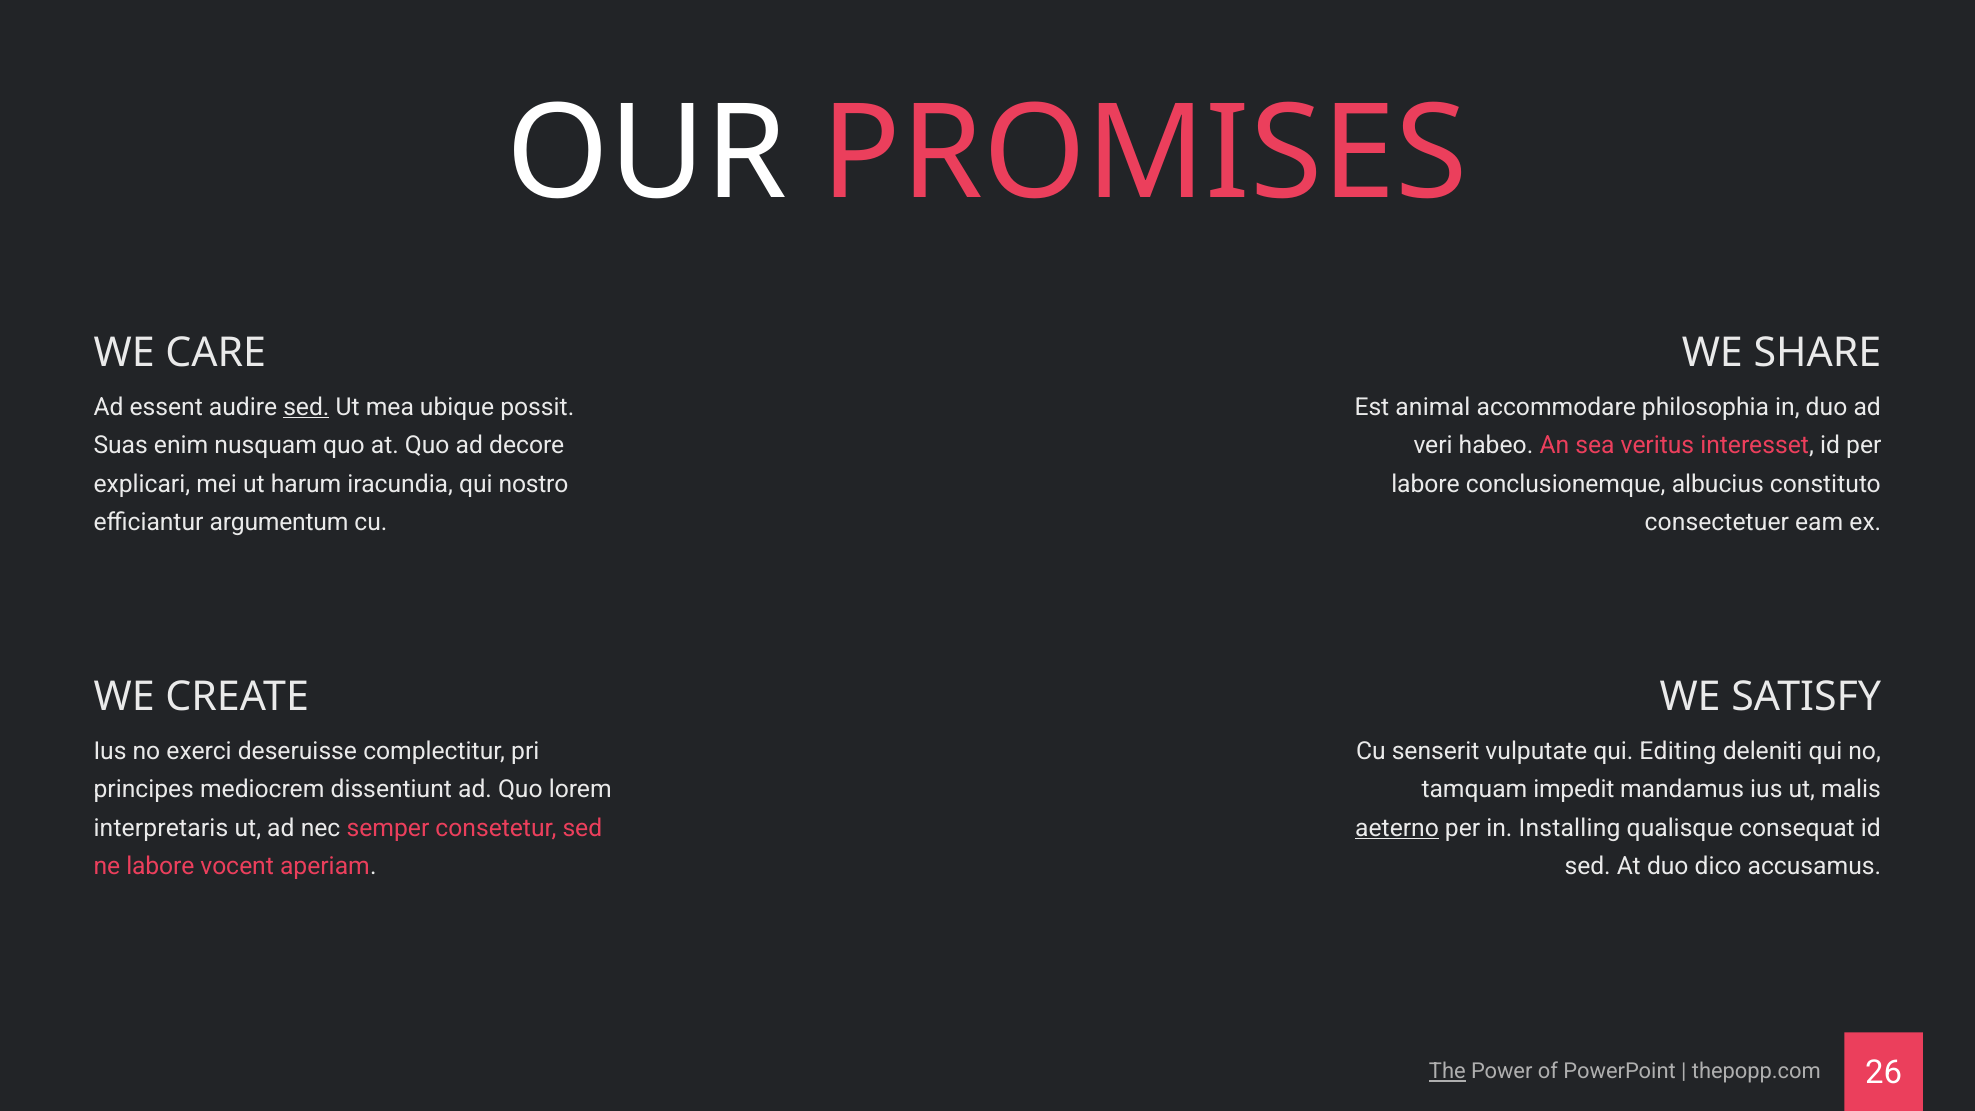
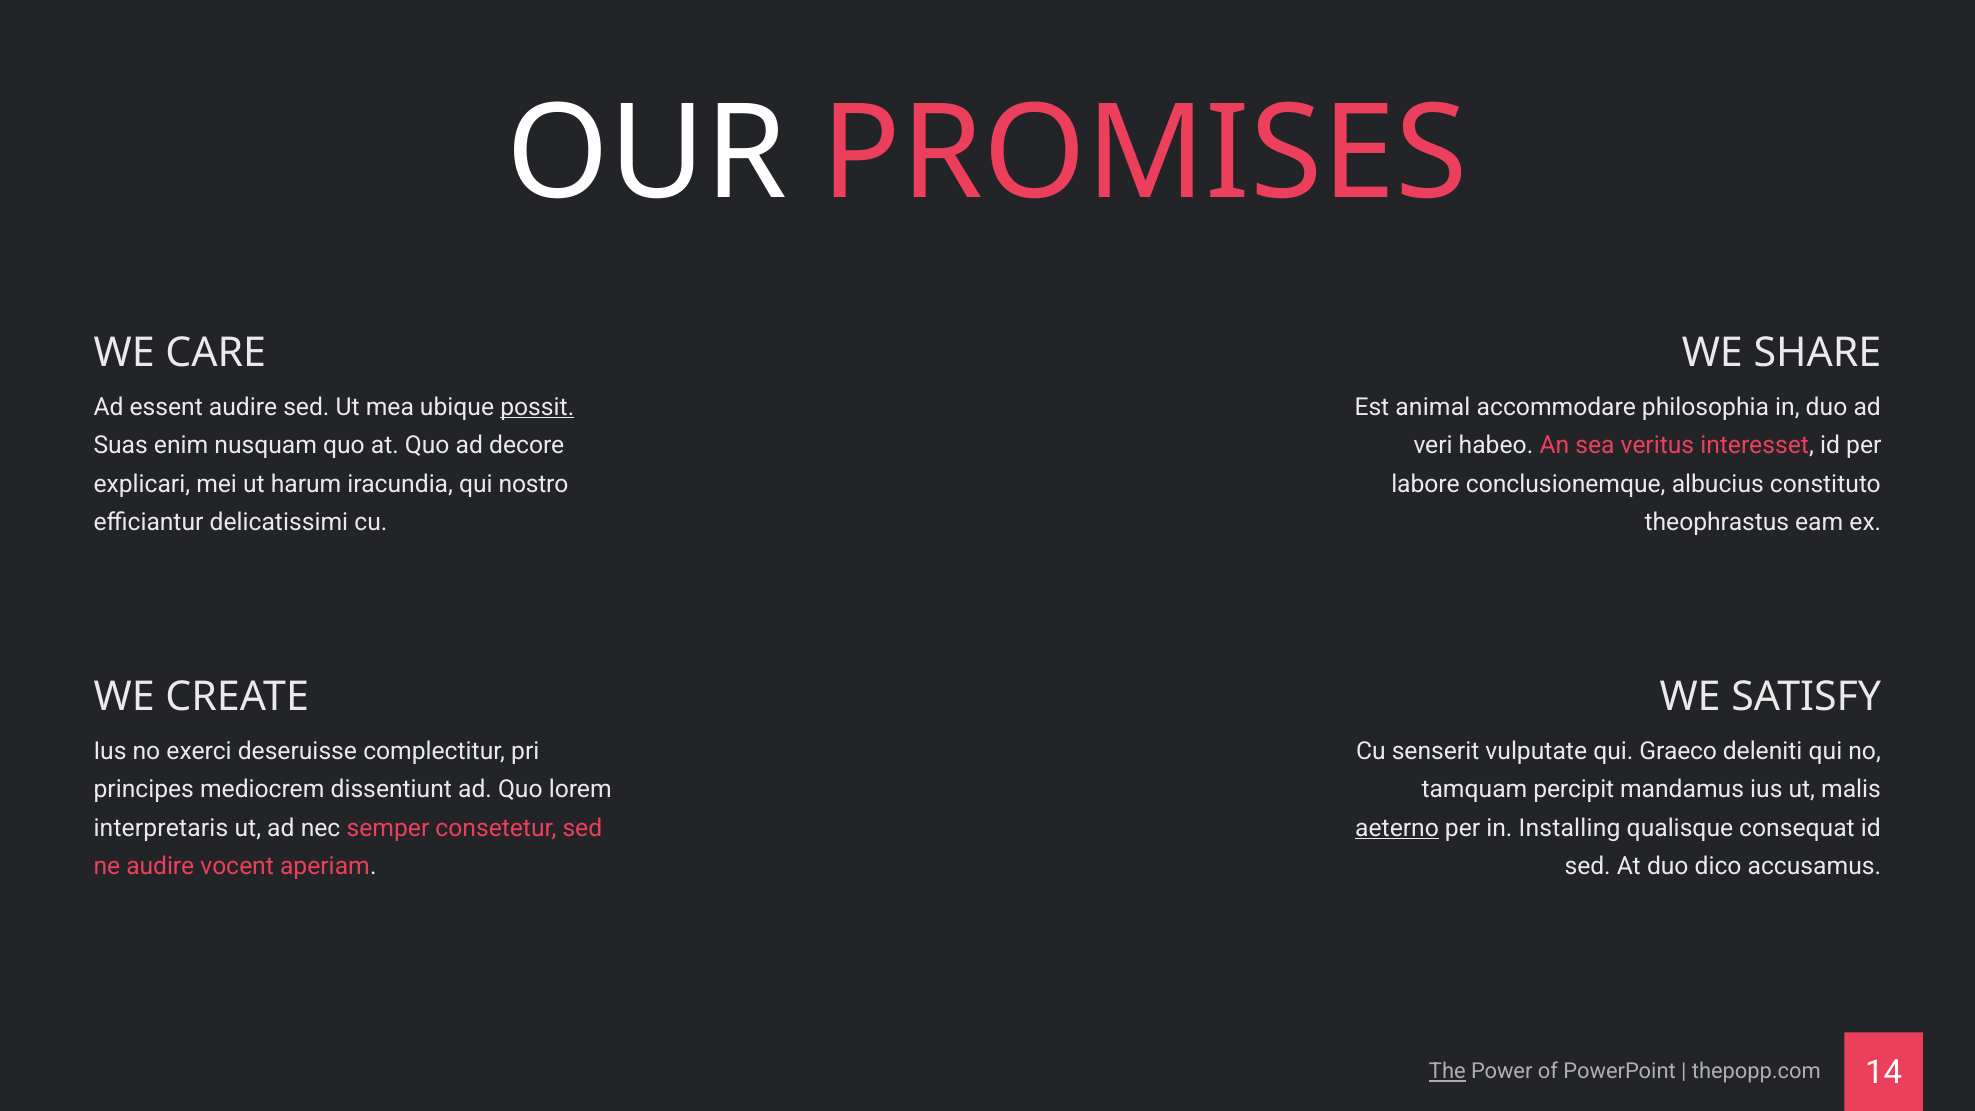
sed underline: present -> none (306, 407)
possit underline: none -> present (537, 407)
argumentum: argumentum -> delicatissimi (279, 522)
consectetuer: consectetuer -> theophrastus (1717, 522)
Editing: Editing -> Graeco (1678, 751)
impedit: impedit -> percipit (1574, 789)
ne labore: labore -> audire (160, 866)
26: 26 -> 14 (1884, 1072)
